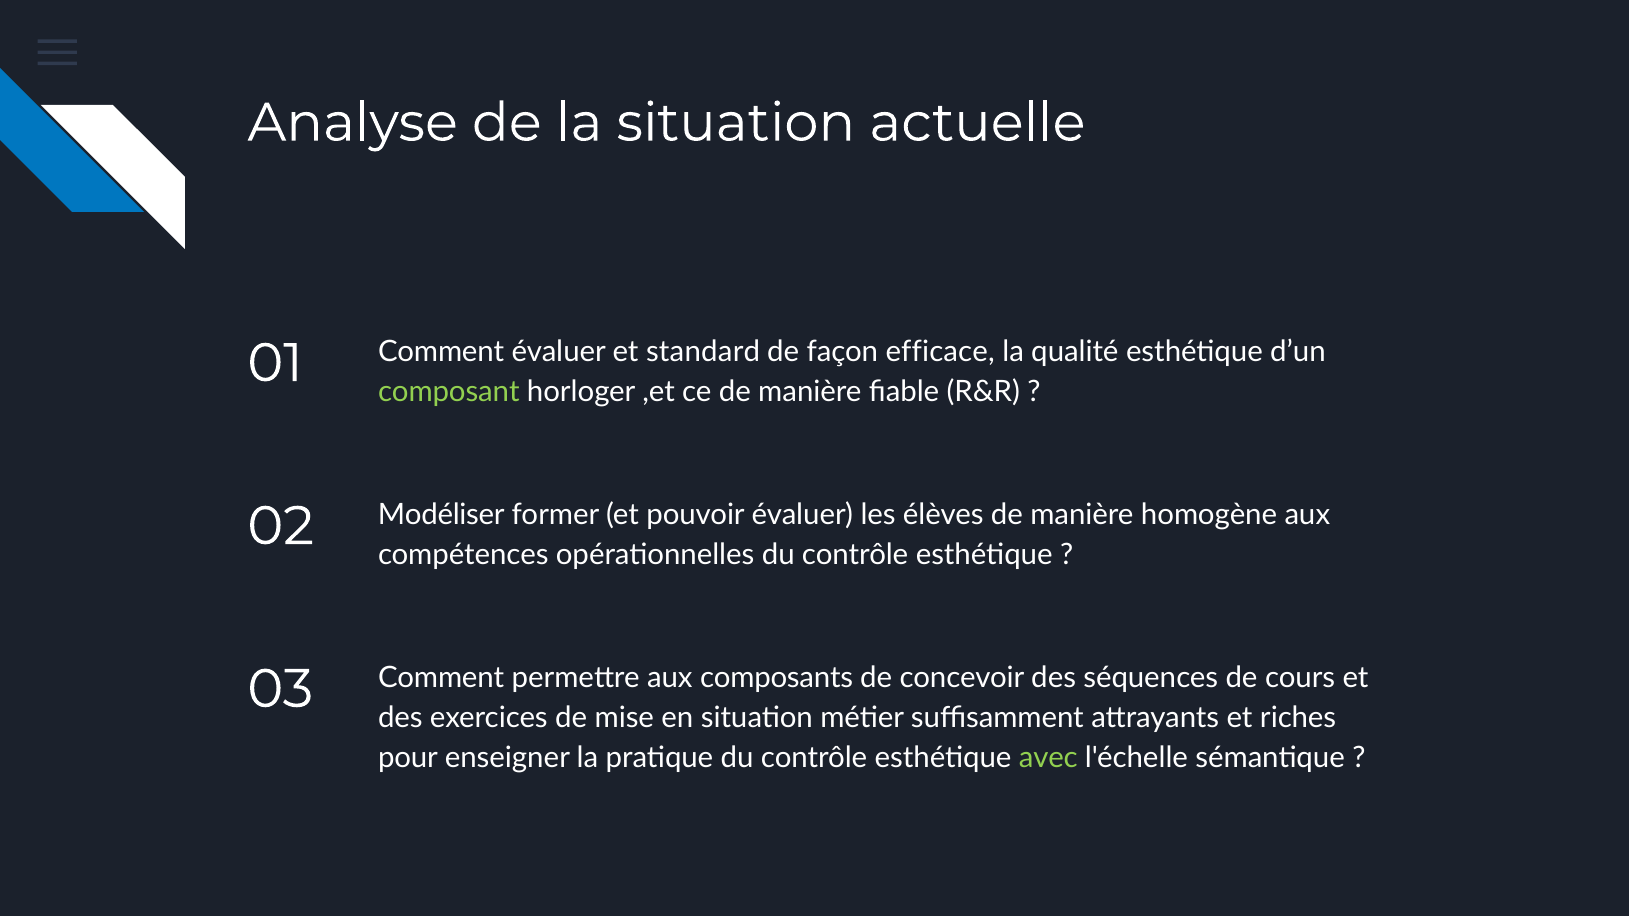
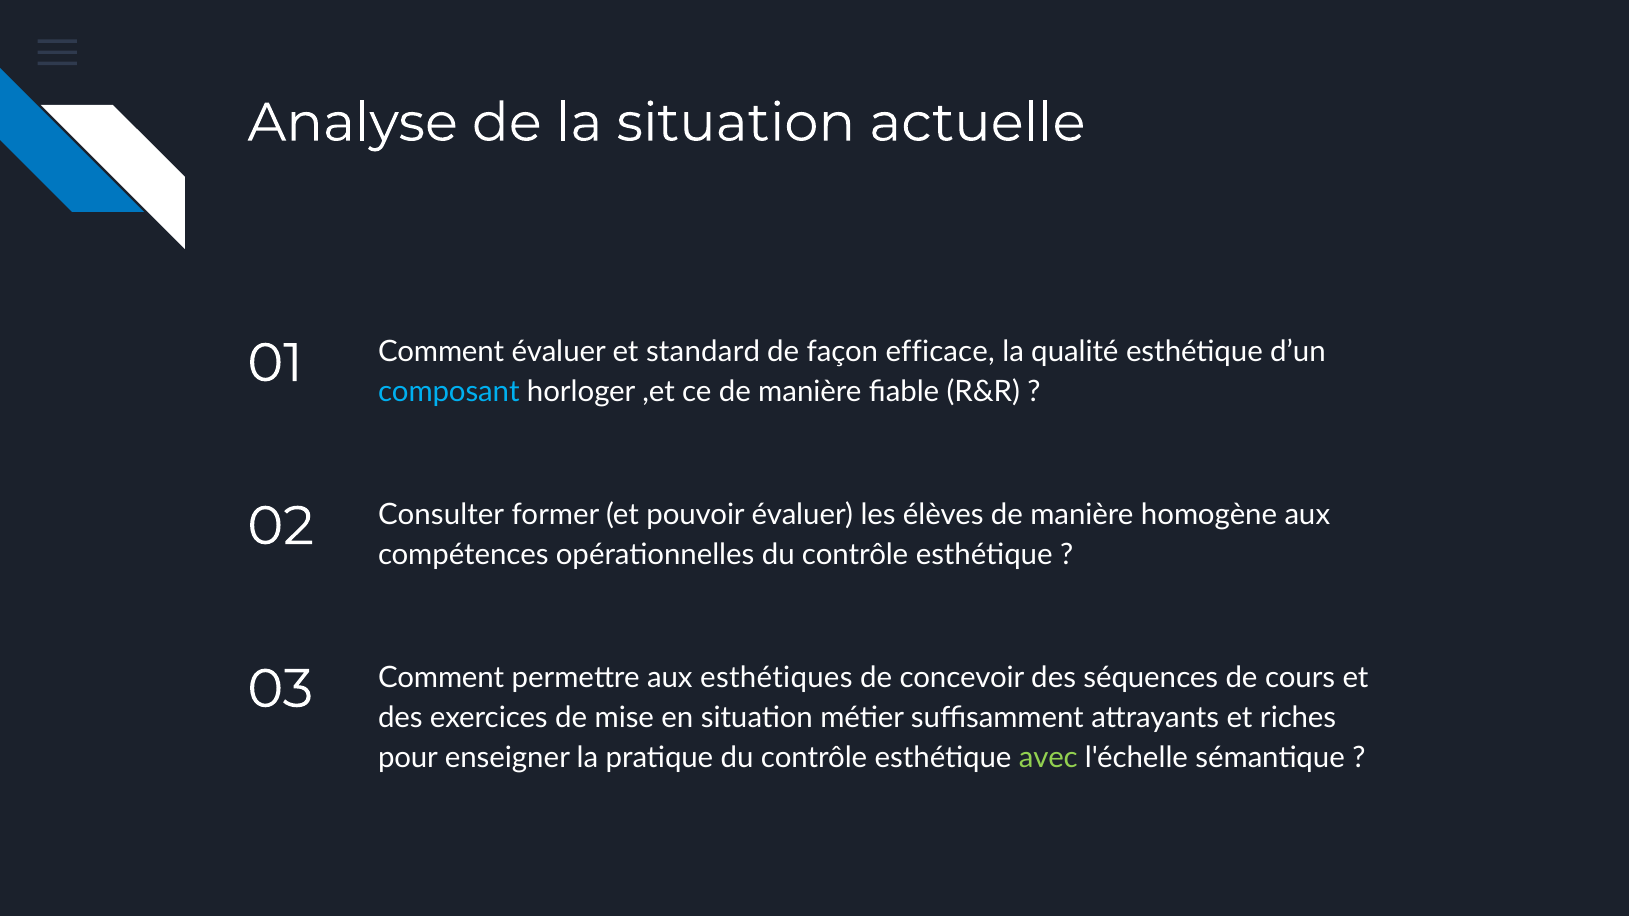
composant colour: light green -> light blue (449, 392)
Modéliser: Modéliser -> Consulter (441, 515)
composants: composants -> esthétiques (776, 678)
